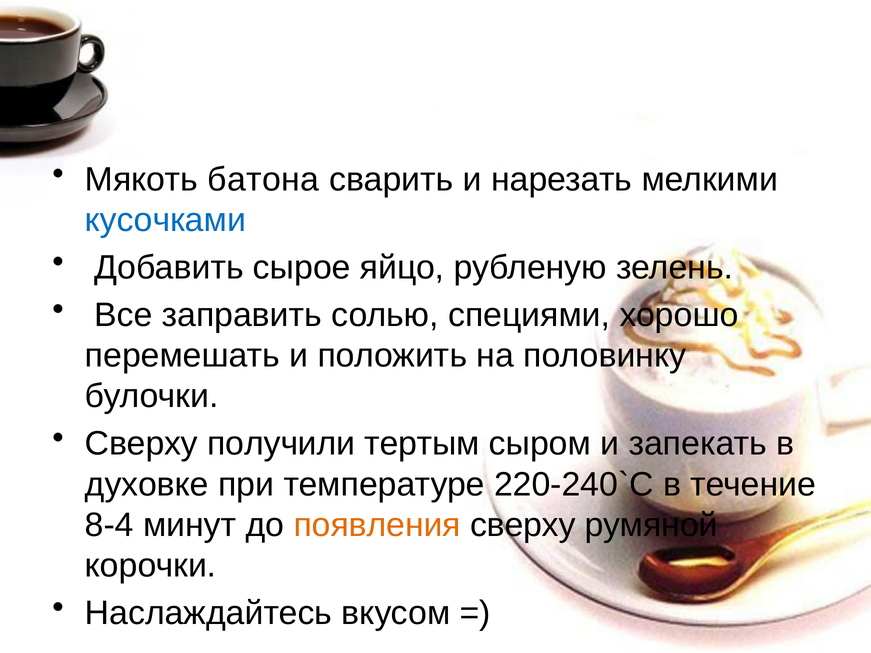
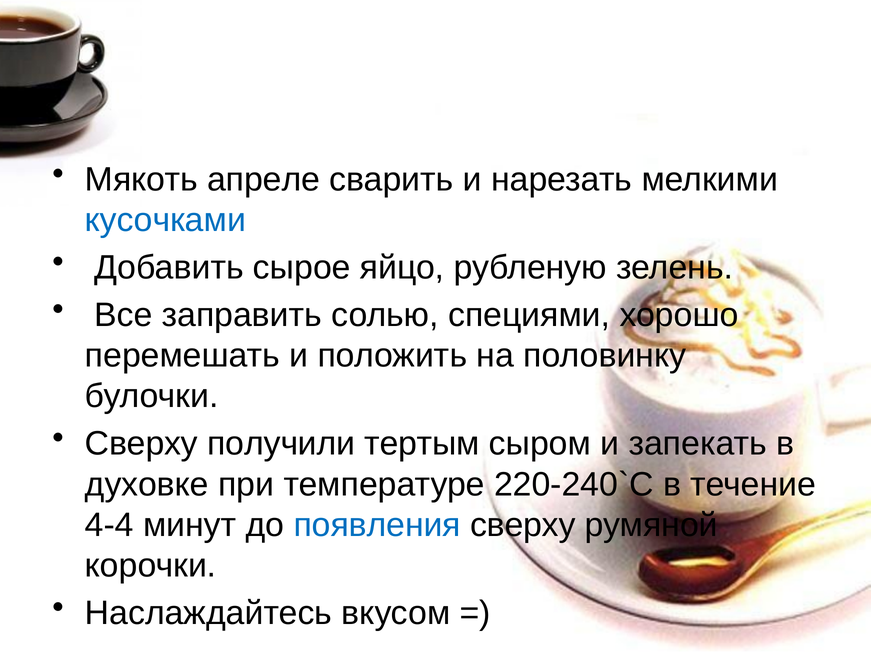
батона: батона -> апреле (264, 179)
8-4: 8-4 -> 4-4 (109, 525)
появления colour: orange -> blue (377, 525)
